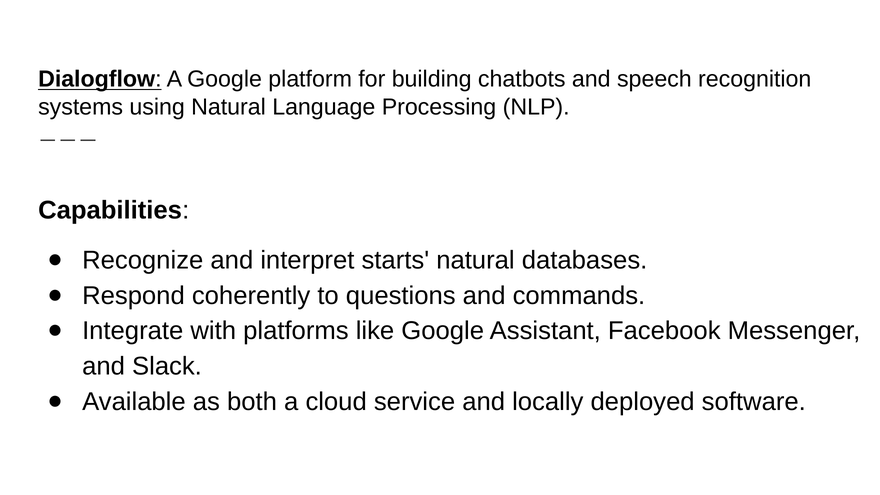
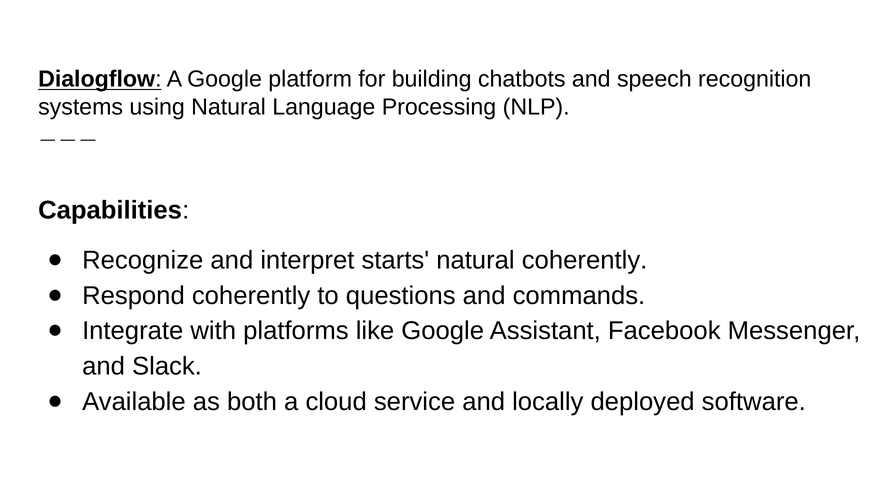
natural databases: databases -> coherently (585, 260)
